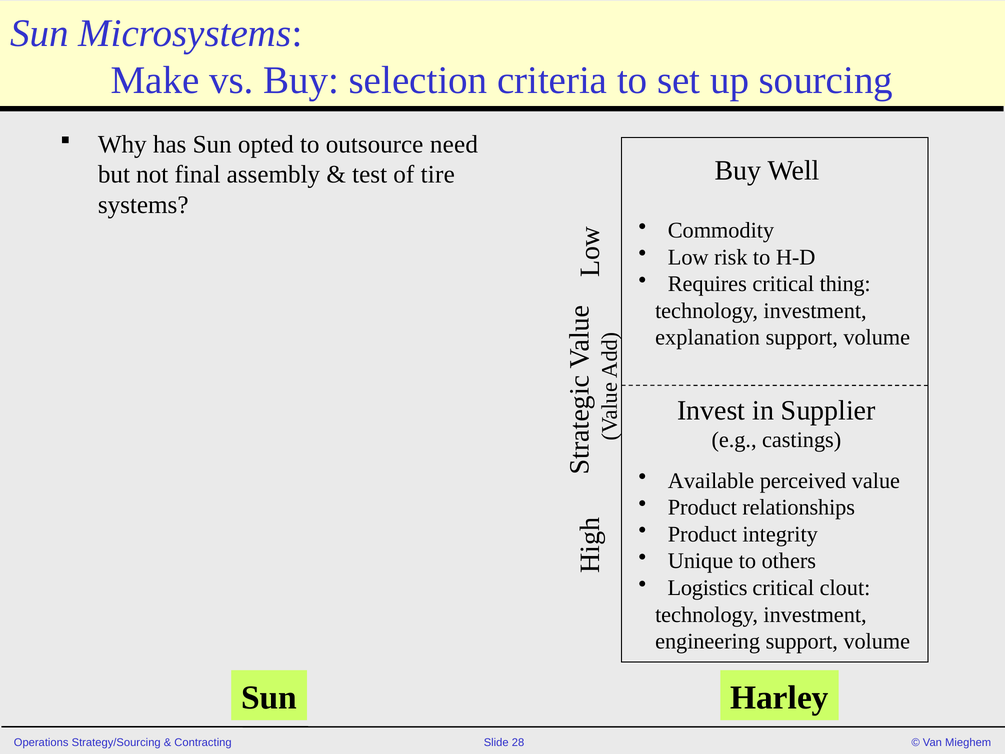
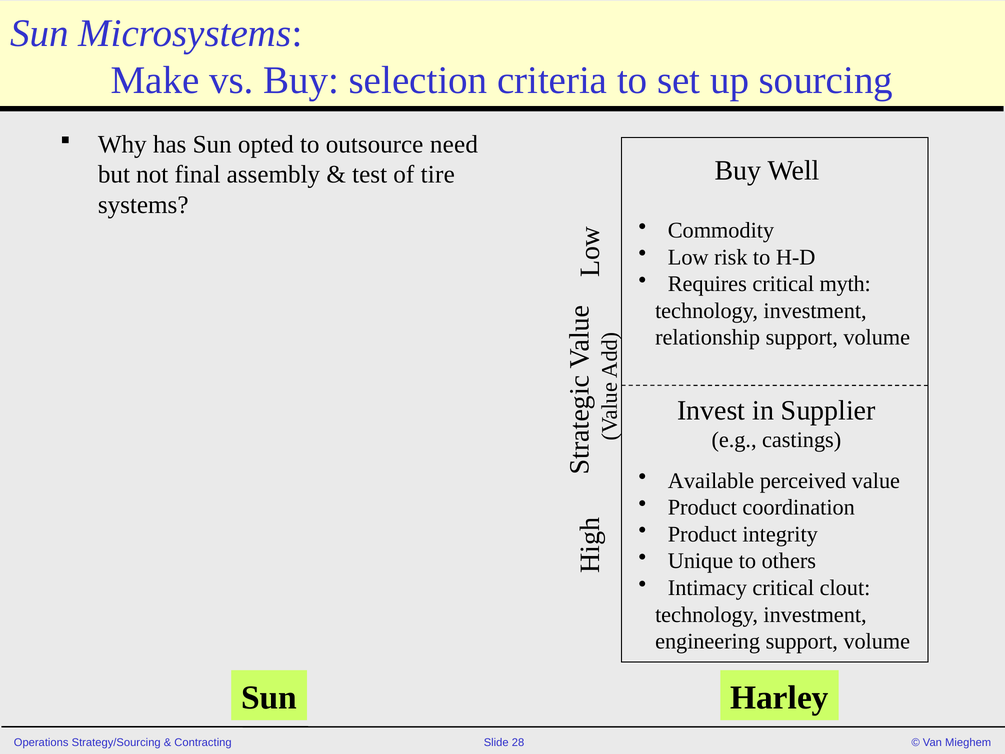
thing: thing -> myth (845, 284)
explanation: explanation -> relationship (708, 337)
relationships: relationships -> coordination (799, 507)
Logistics: Logistics -> Intimacy (707, 588)
